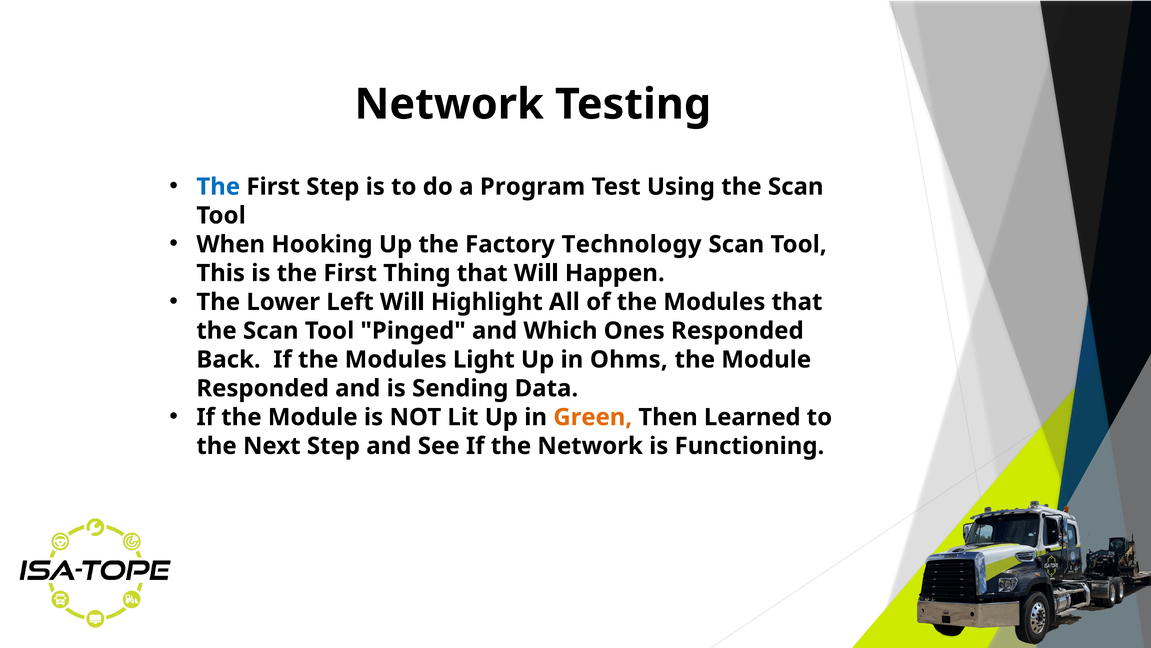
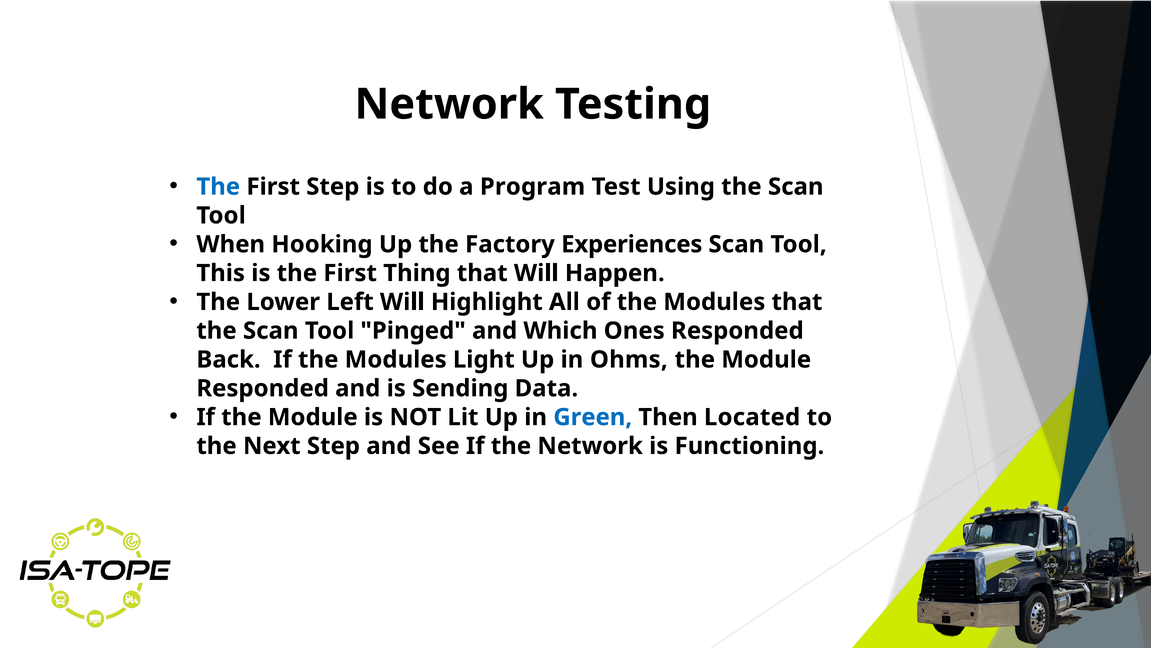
Technology: Technology -> Experiences (632, 244)
Green colour: orange -> blue (593, 417)
Learned: Learned -> Located (752, 417)
